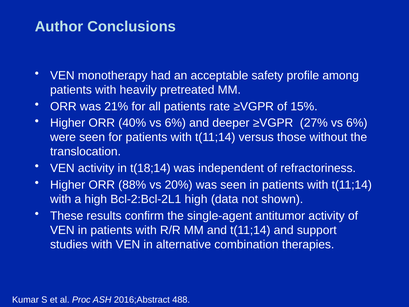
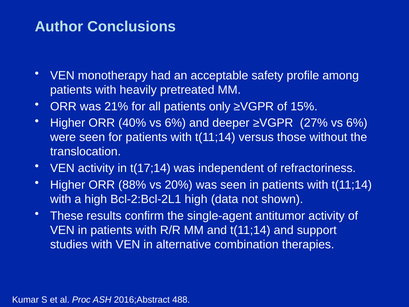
rate: rate -> only (220, 106)
t(18;14: t(18;14 -> t(17;14 (150, 168)
